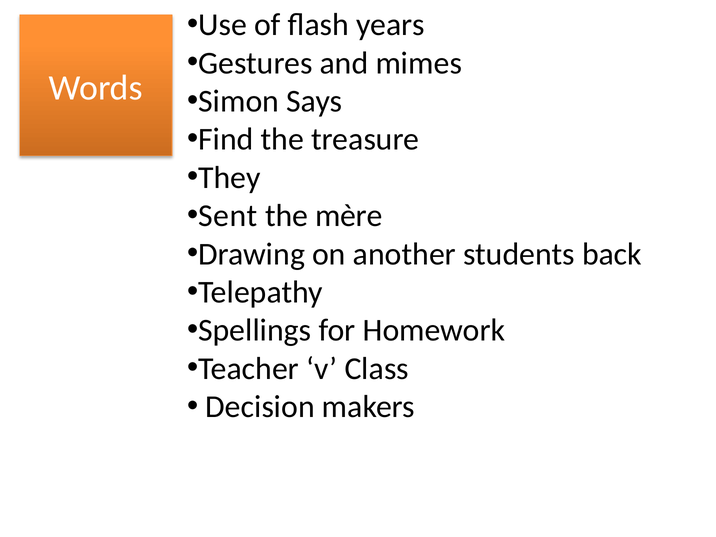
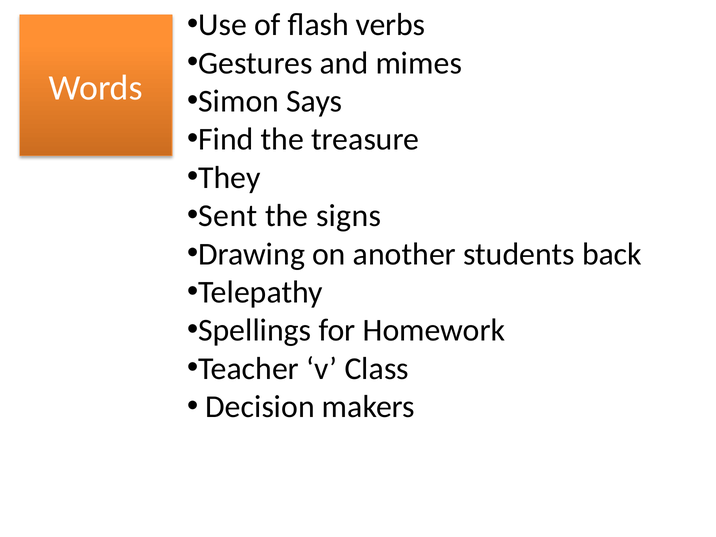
years: years -> verbs (390, 25)
mère: mère -> signs (349, 216)
